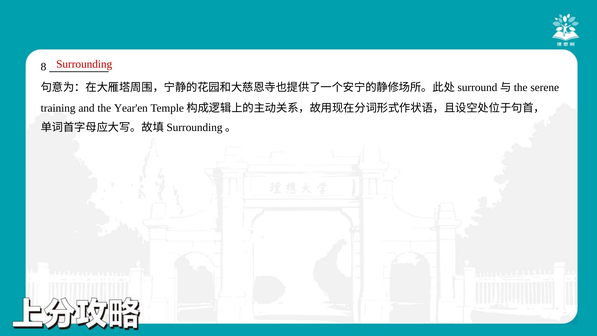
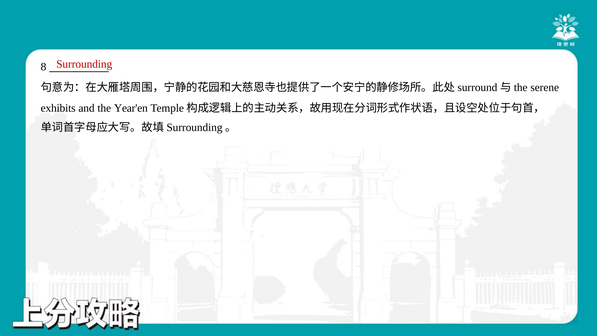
training: training -> exhibits (58, 108)
